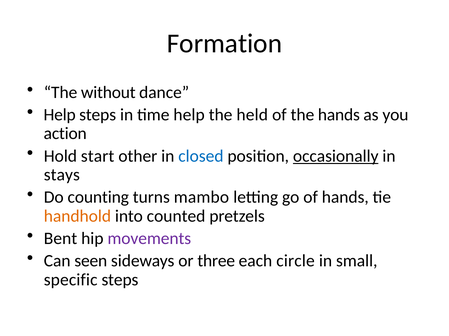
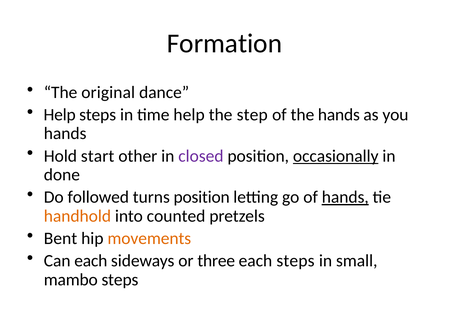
without: without -> original (108, 93)
held: held -> step (252, 115)
action: action -> hands (65, 134)
closed colour: blue -> purple (201, 156)
stays: stays -> done (62, 175)
counting: counting -> followed (98, 198)
turns mambo: mambo -> position (202, 198)
hands underline: none -> present (345, 198)
movements colour: purple -> orange (149, 239)
Can seen: seen -> each (91, 261)
each circle: circle -> steps (296, 261)
specific: specific -> mambo (71, 280)
